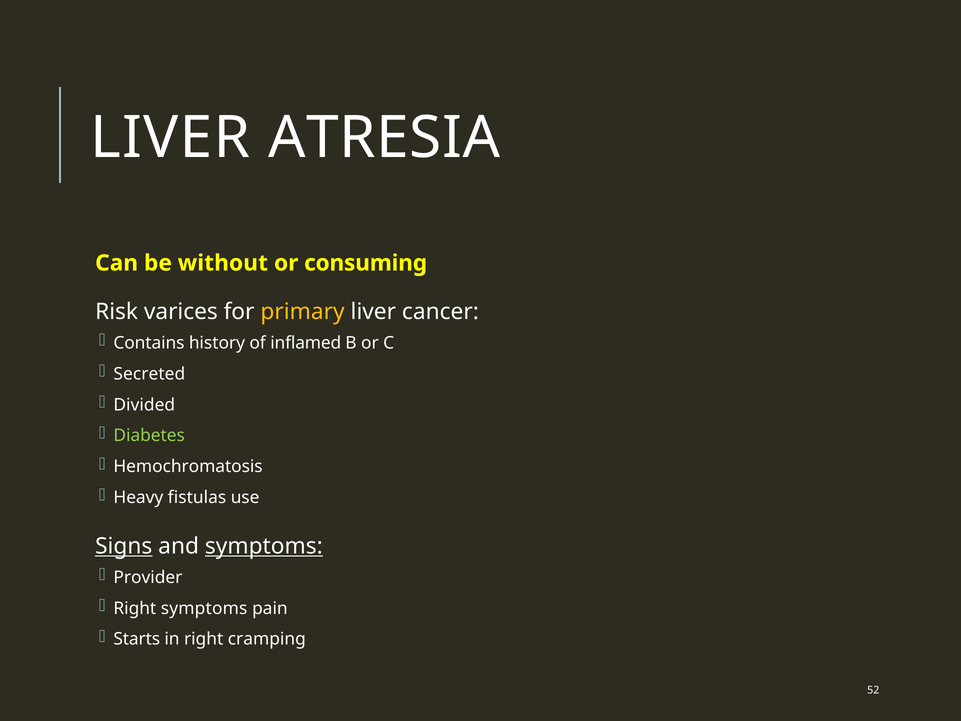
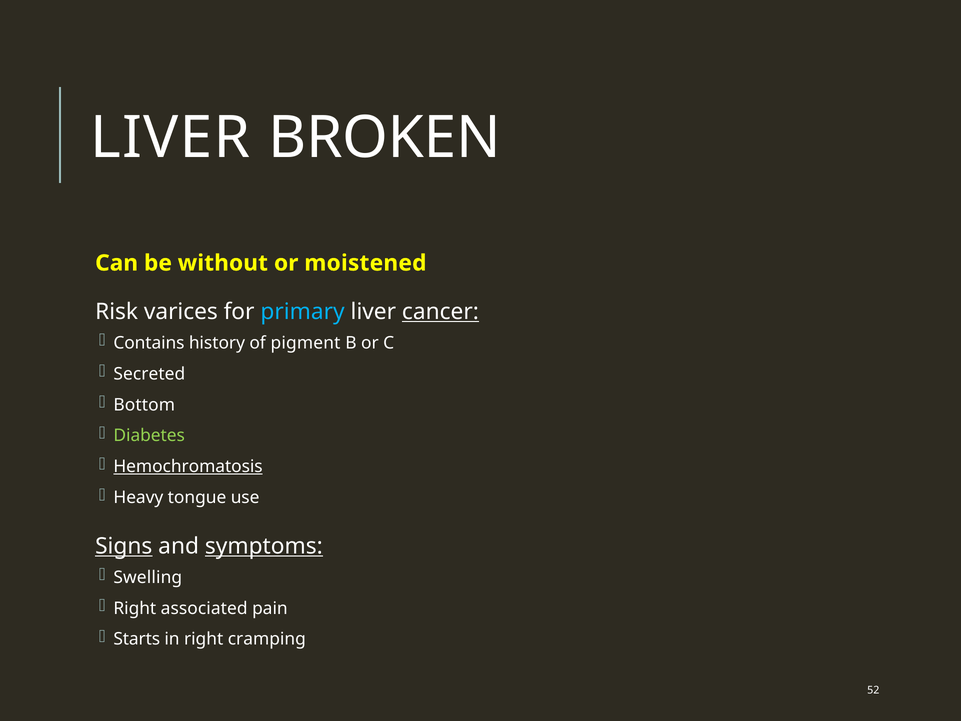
ATRESIA: ATRESIA -> BROKEN (385, 138)
consuming: consuming -> moistened (365, 263)
primary colour: yellow -> light blue (303, 312)
cancer underline: none -> present (440, 312)
inflamed: inflamed -> pigment (306, 343)
Divided: Divided -> Bottom (144, 405)
Hemochromatosis underline: none -> present (188, 467)
fistulas: fistulas -> tongue (197, 498)
Provider: Provider -> Swelling (148, 577)
Right symptoms: symptoms -> associated (204, 608)
